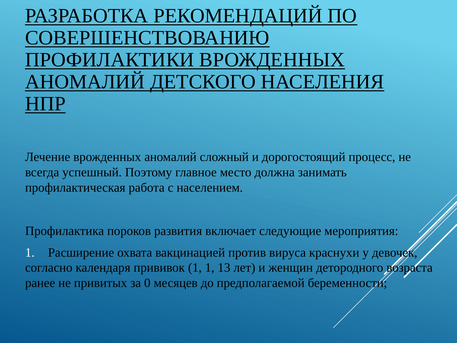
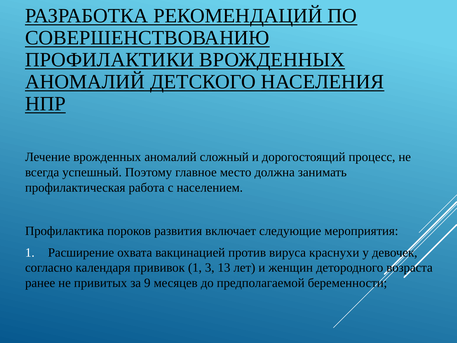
1 1: 1 -> 3 (210, 268)
0: 0 -> 9 (147, 283)
